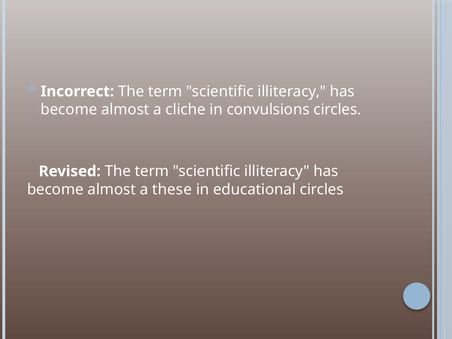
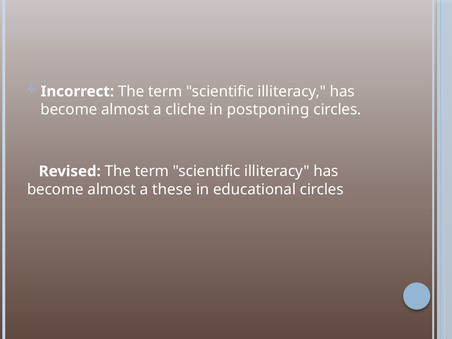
convulsions: convulsions -> postponing (268, 110)
